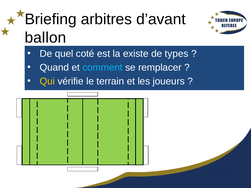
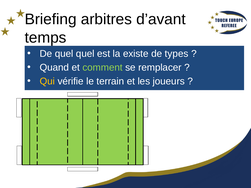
ballon: ballon -> temps (46, 38)
quel coté: coté -> quel (85, 54)
comment colour: light blue -> light green (103, 67)
